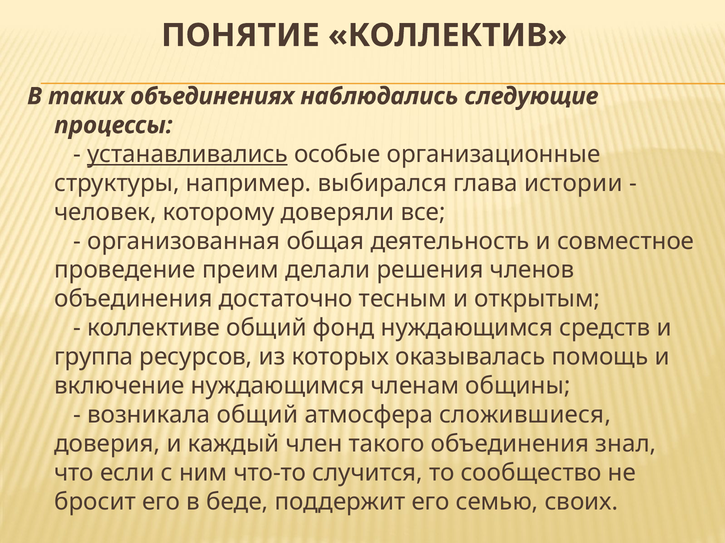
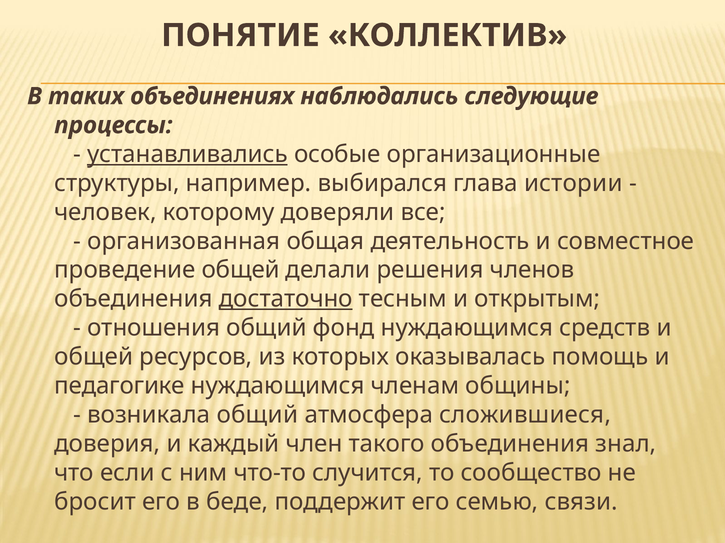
проведение преим: преим -> общей (241, 270)
достаточно underline: none -> present (286, 299)
коллективе: коллективе -> отношения (154, 328)
группа: группа -> общей (94, 357)
включение: включение -> педагогике (119, 386)
своих: своих -> связи (581, 502)
